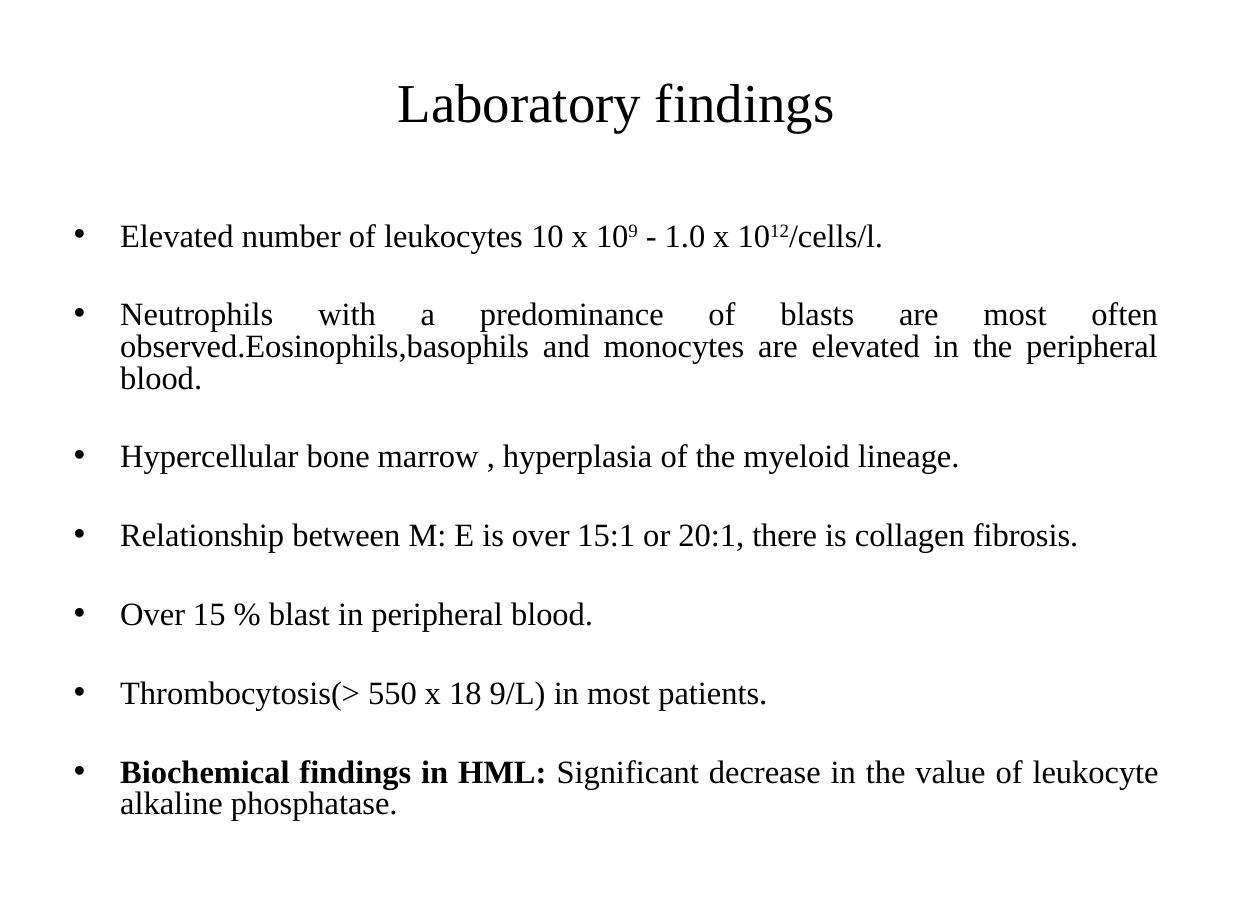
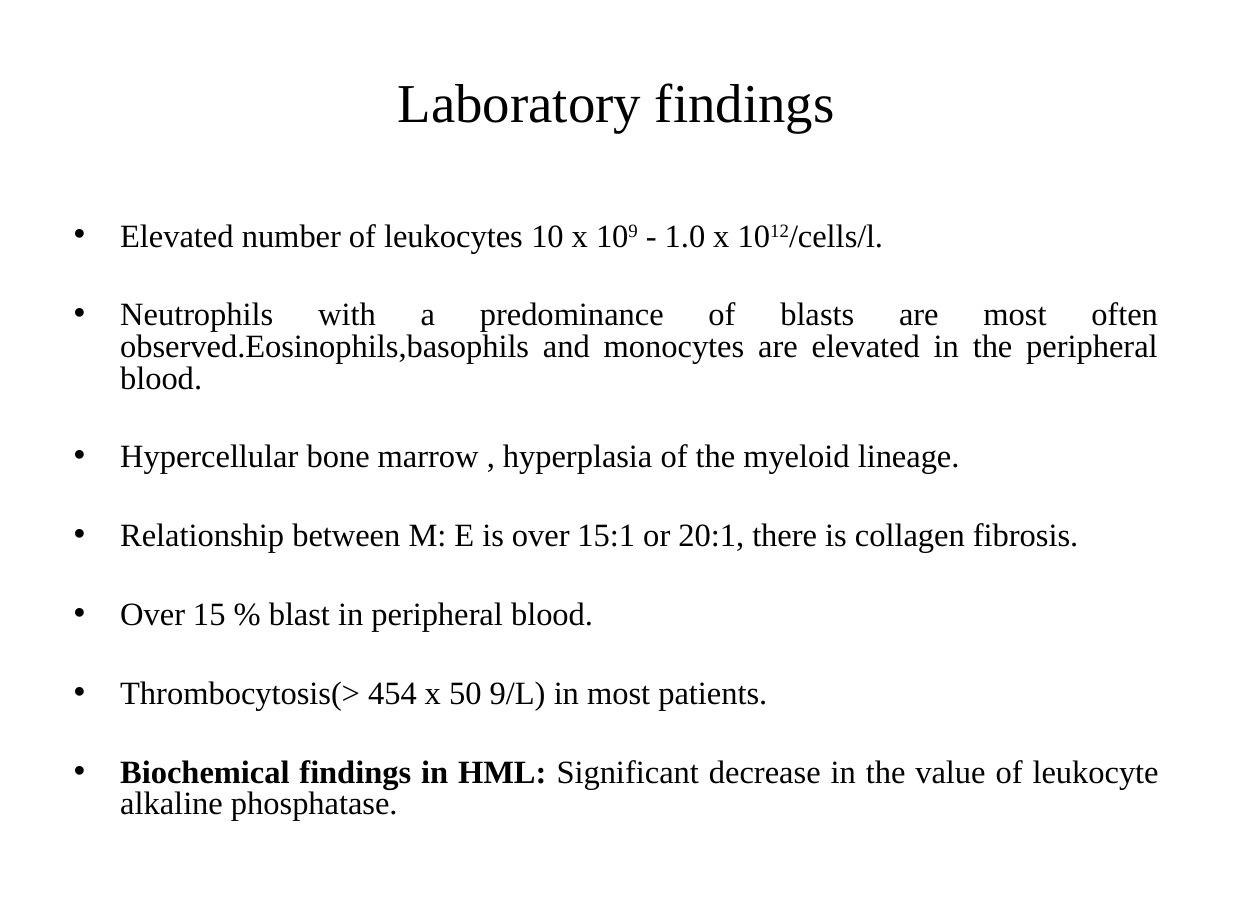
550: 550 -> 454 (392, 694)
18: 18 -> 50 (465, 694)
